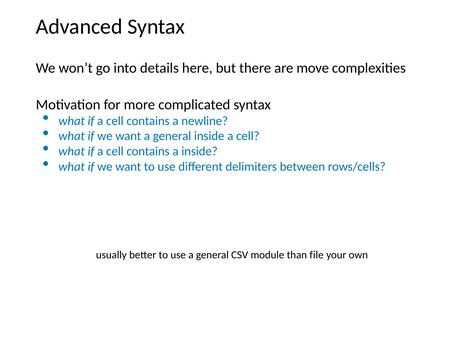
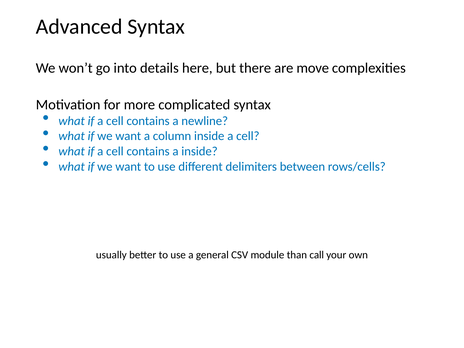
want a general: general -> column (172, 136)
file: file -> call (317, 255)
